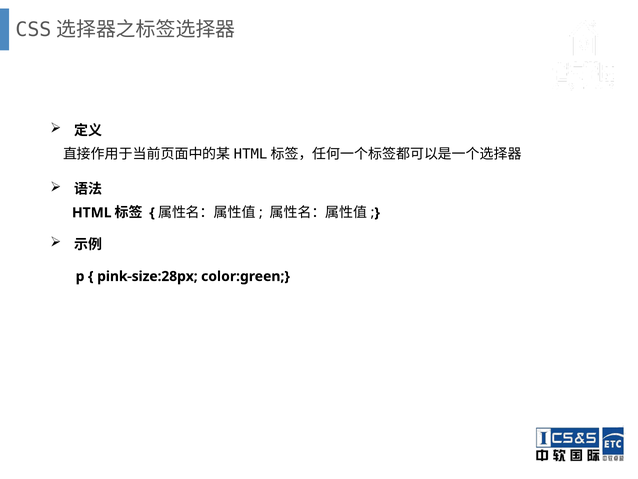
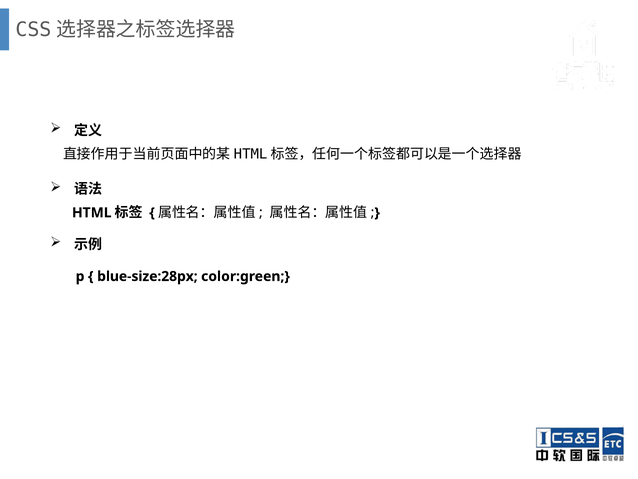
pink-size:28px: pink-size:28px -> blue-size:28px (147, 276)
